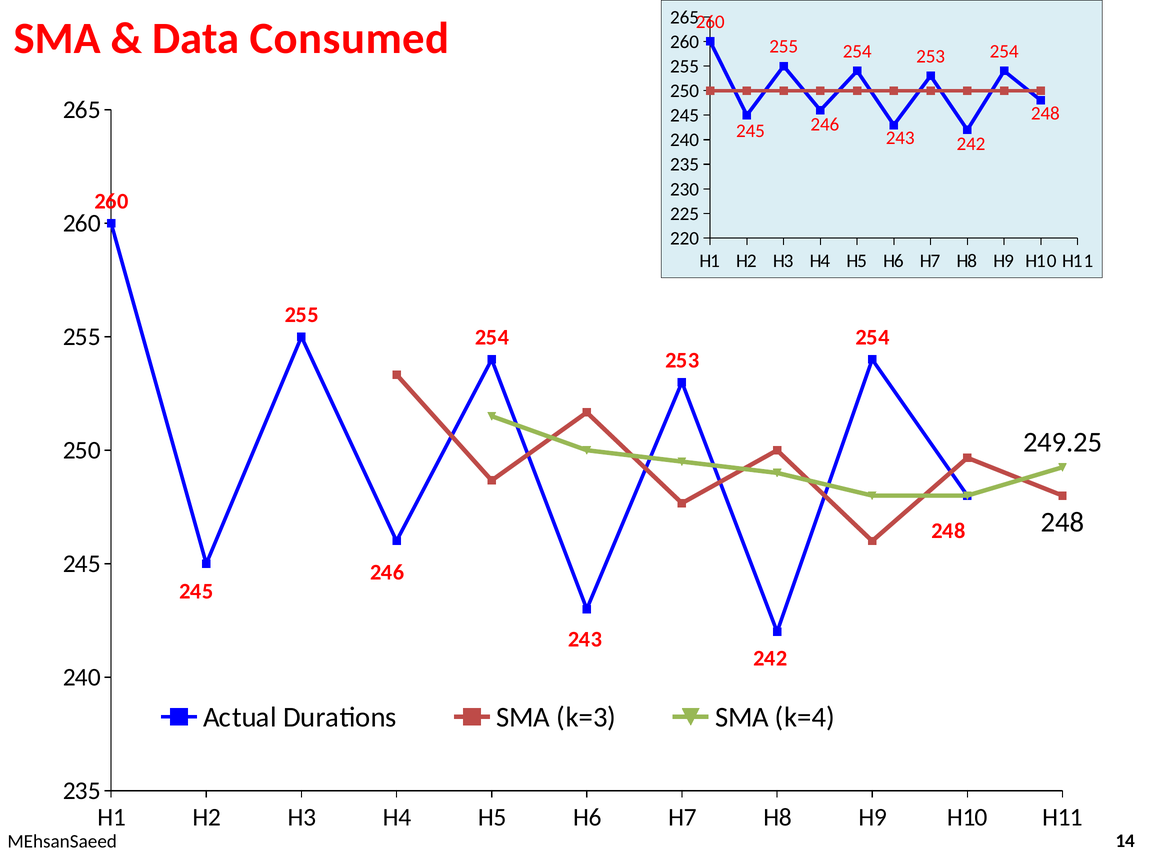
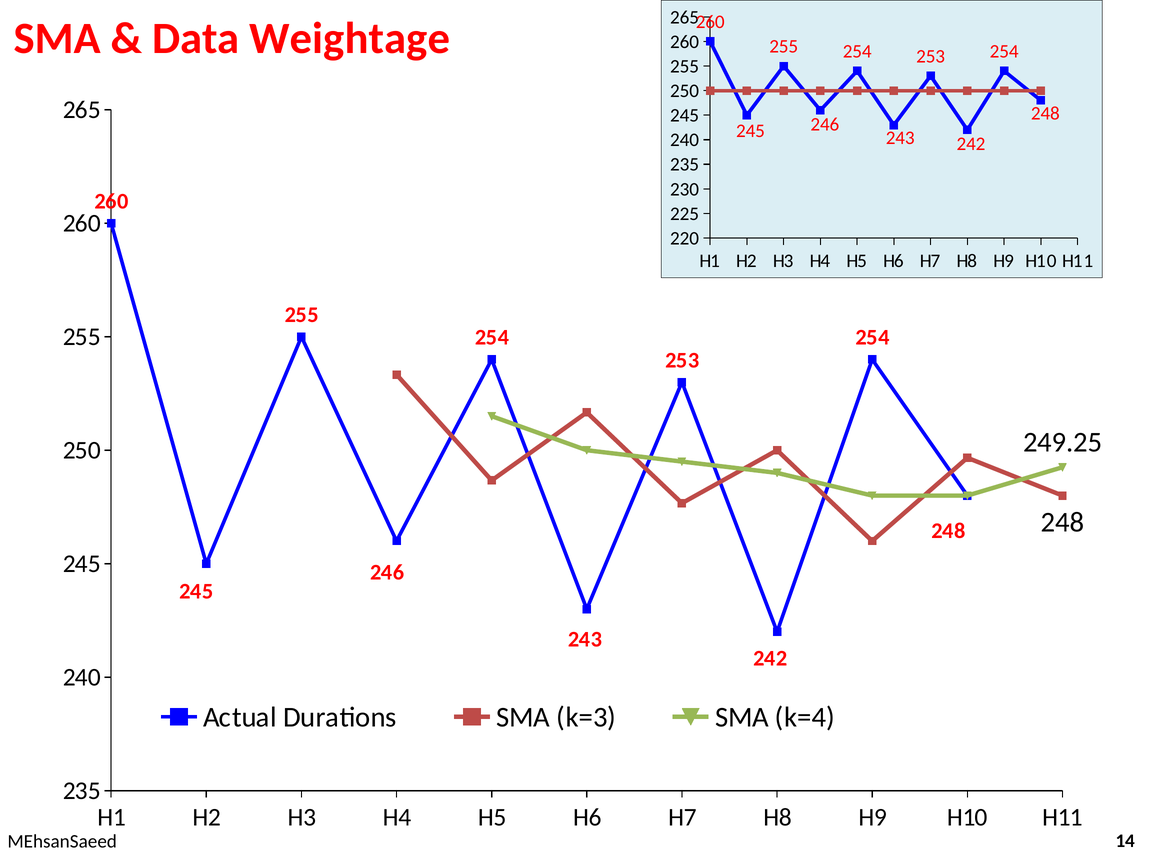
Consumed: Consumed -> Weightage (350, 39)
